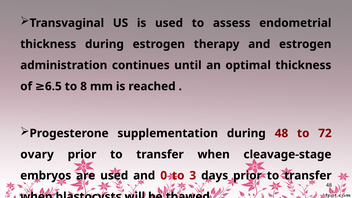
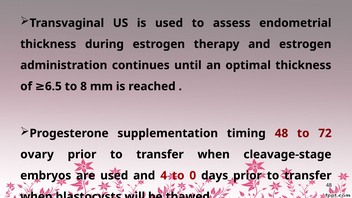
supplementation during: during -> timing (246, 133)
0: 0 -> 4 (164, 176)
3: 3 -> 0 (193, 176)
